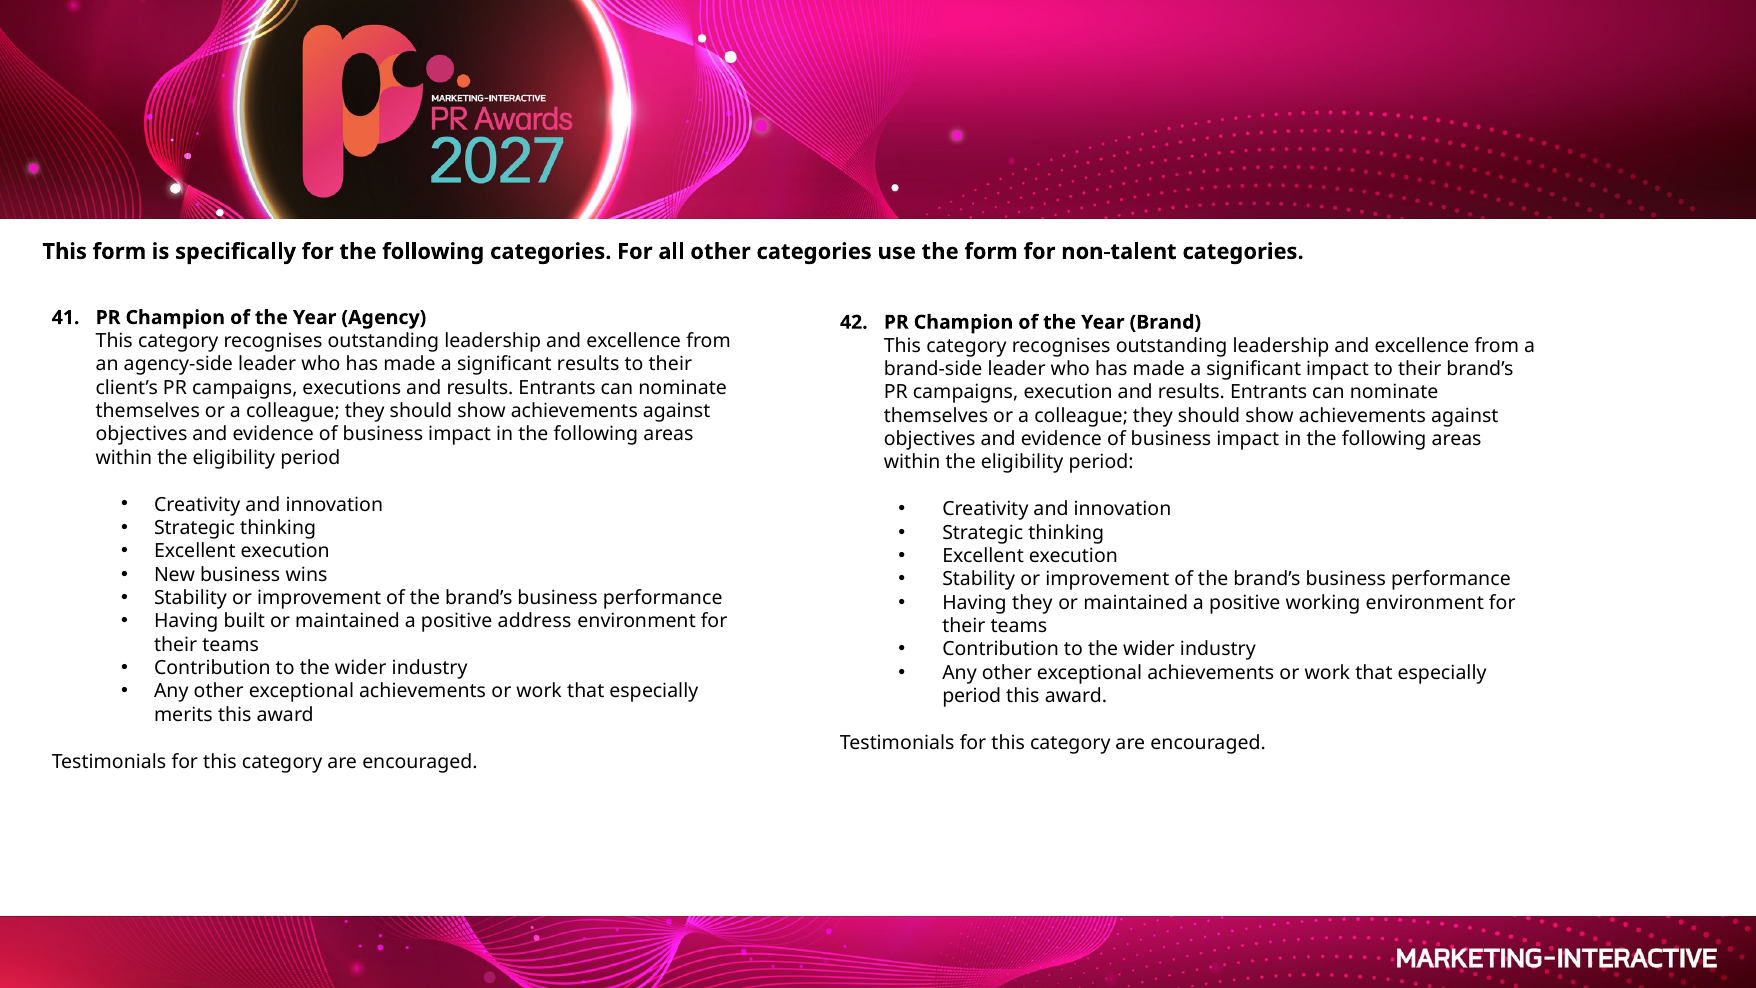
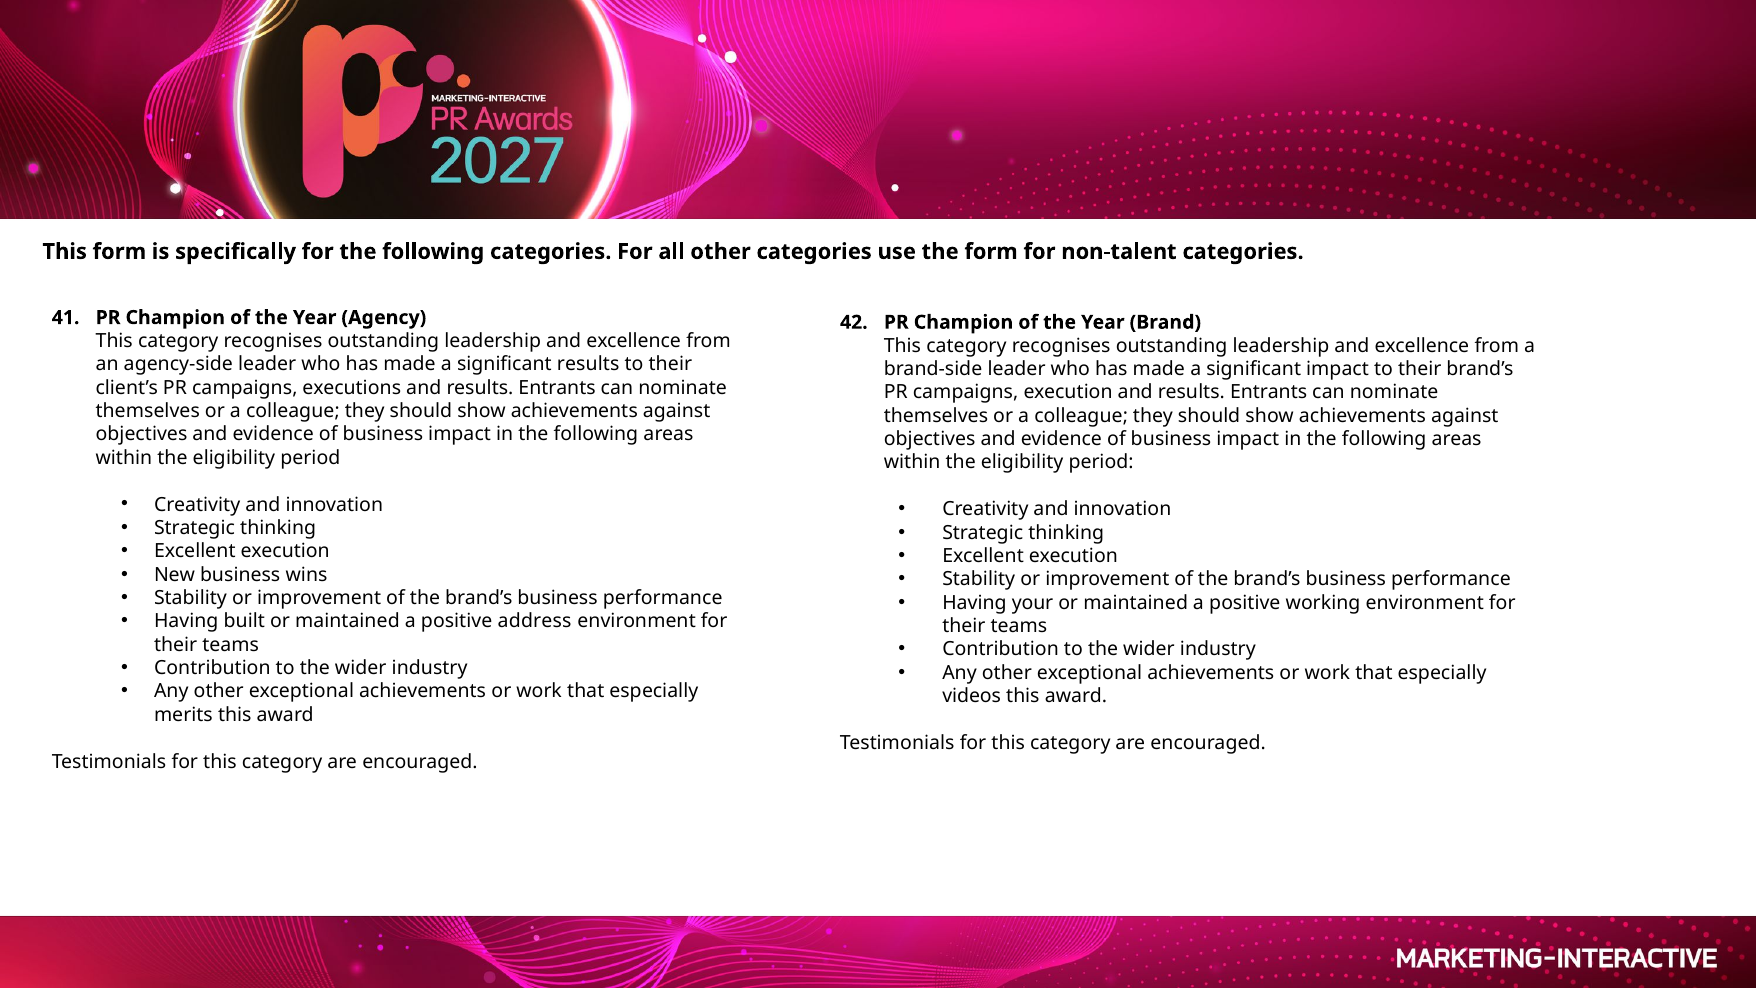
Having they: they -> your (1033, 603)
period: period -> videos (972, 696)
